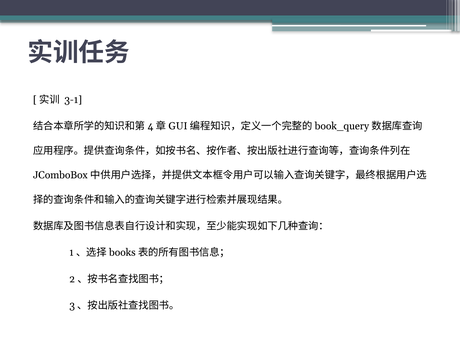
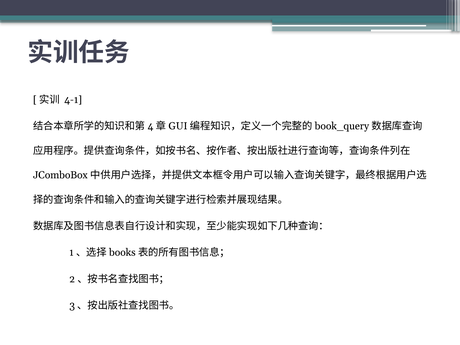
3-1: 3-1 -> 4-1 (73, 100)
